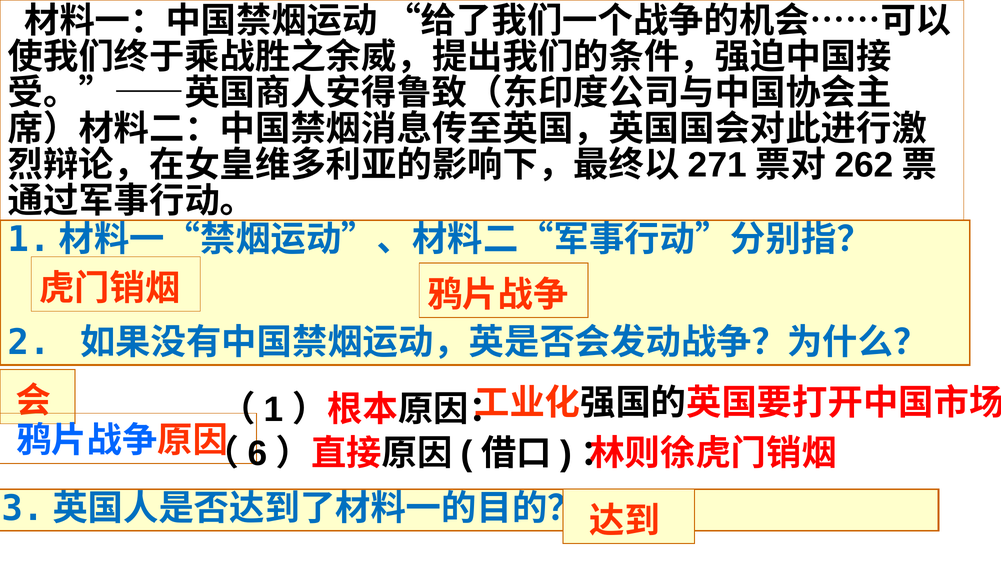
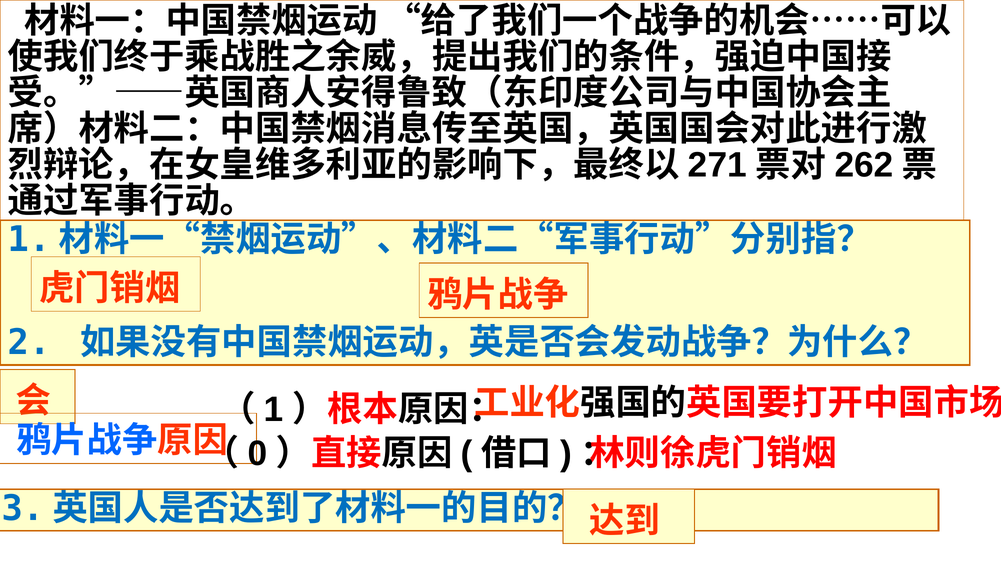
6: 6 -> 0 (257, 453)
